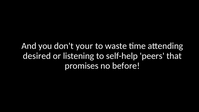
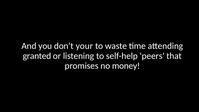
desired: desired -> granted (37, 56)
before: before -> money (126, 66)
